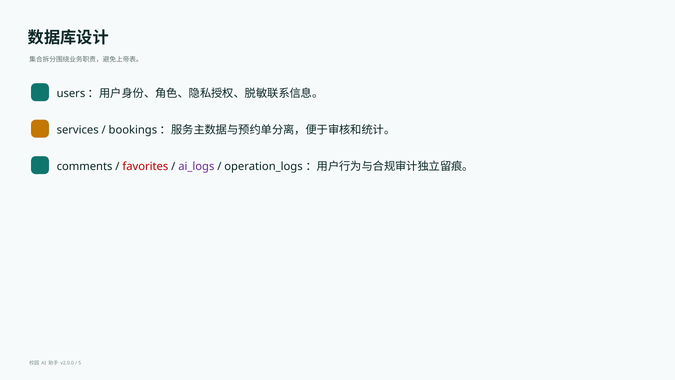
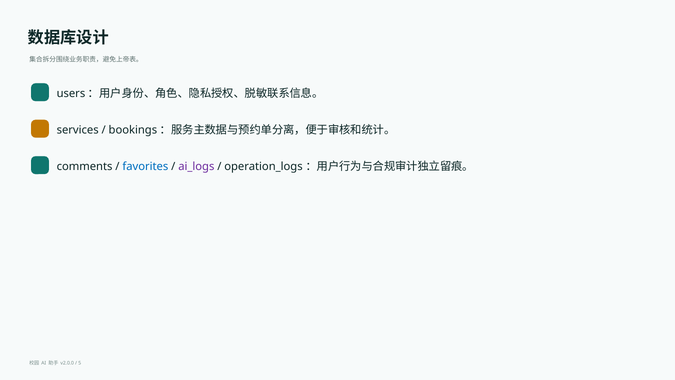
favorites colour: red -> blue (145, 166)
